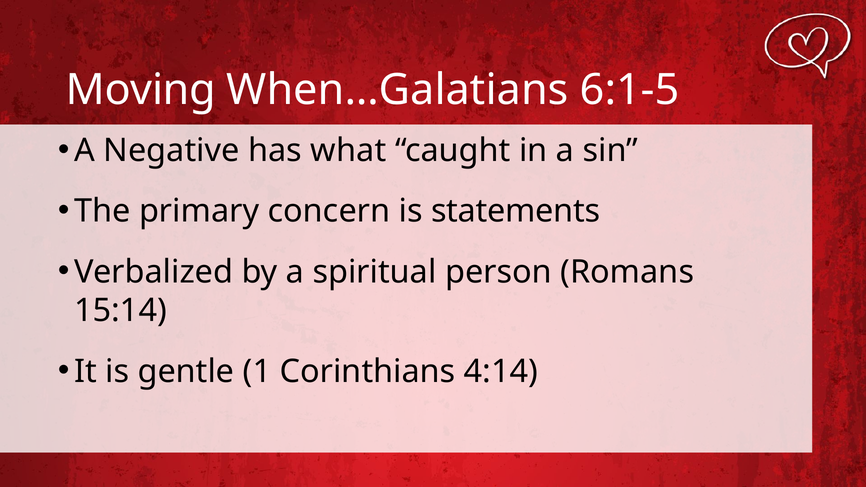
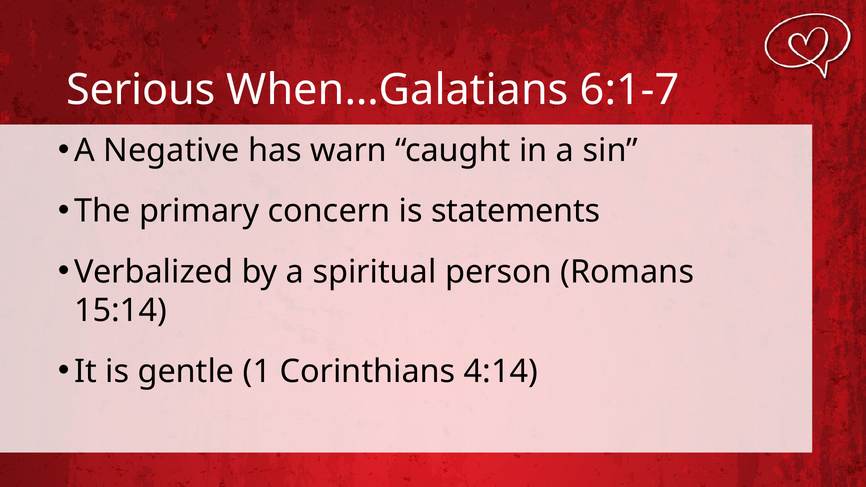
Moving: Moving -> Serious (141, 90)
6:1-5: 6:1-5 -> 6:1-7 (630, 90)
what: what -> warn (349, 151)
